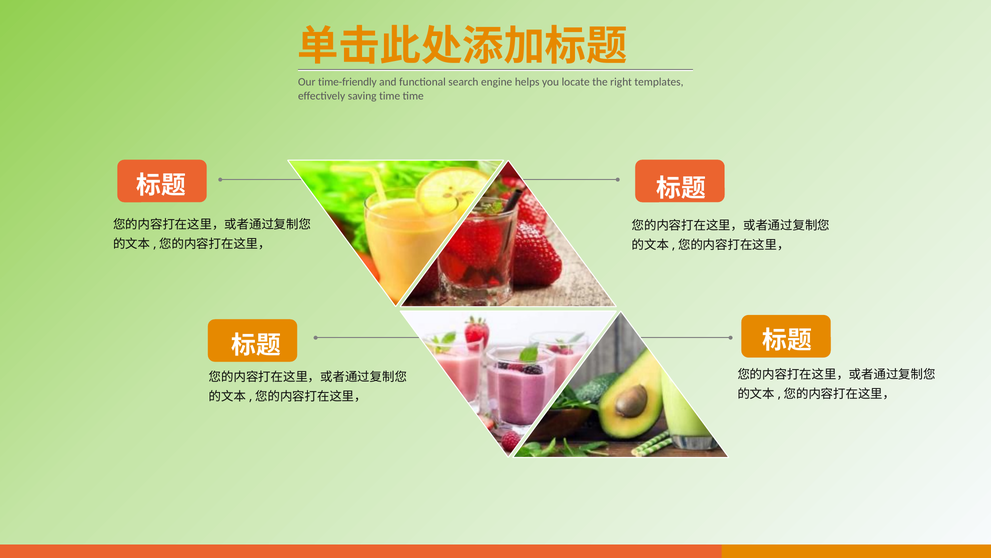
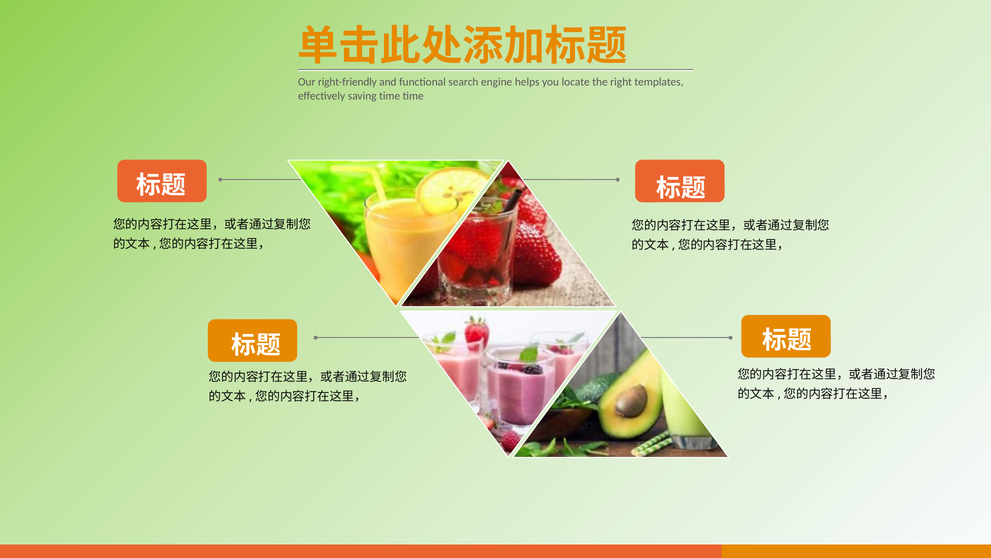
time-friendly: time-friendly -> right-friendly (347, 82)
